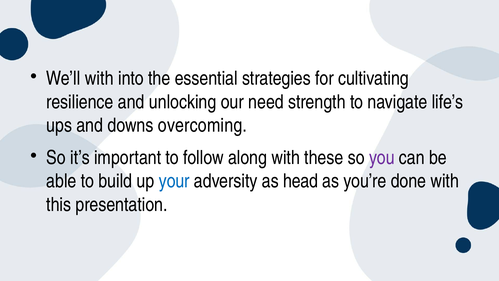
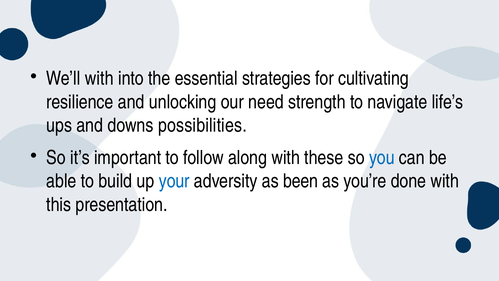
overcoming: overcoming -> possibilities (202, 125)
you colour: purple -> blue (382, 158)
head: head -> been (301, 181)
